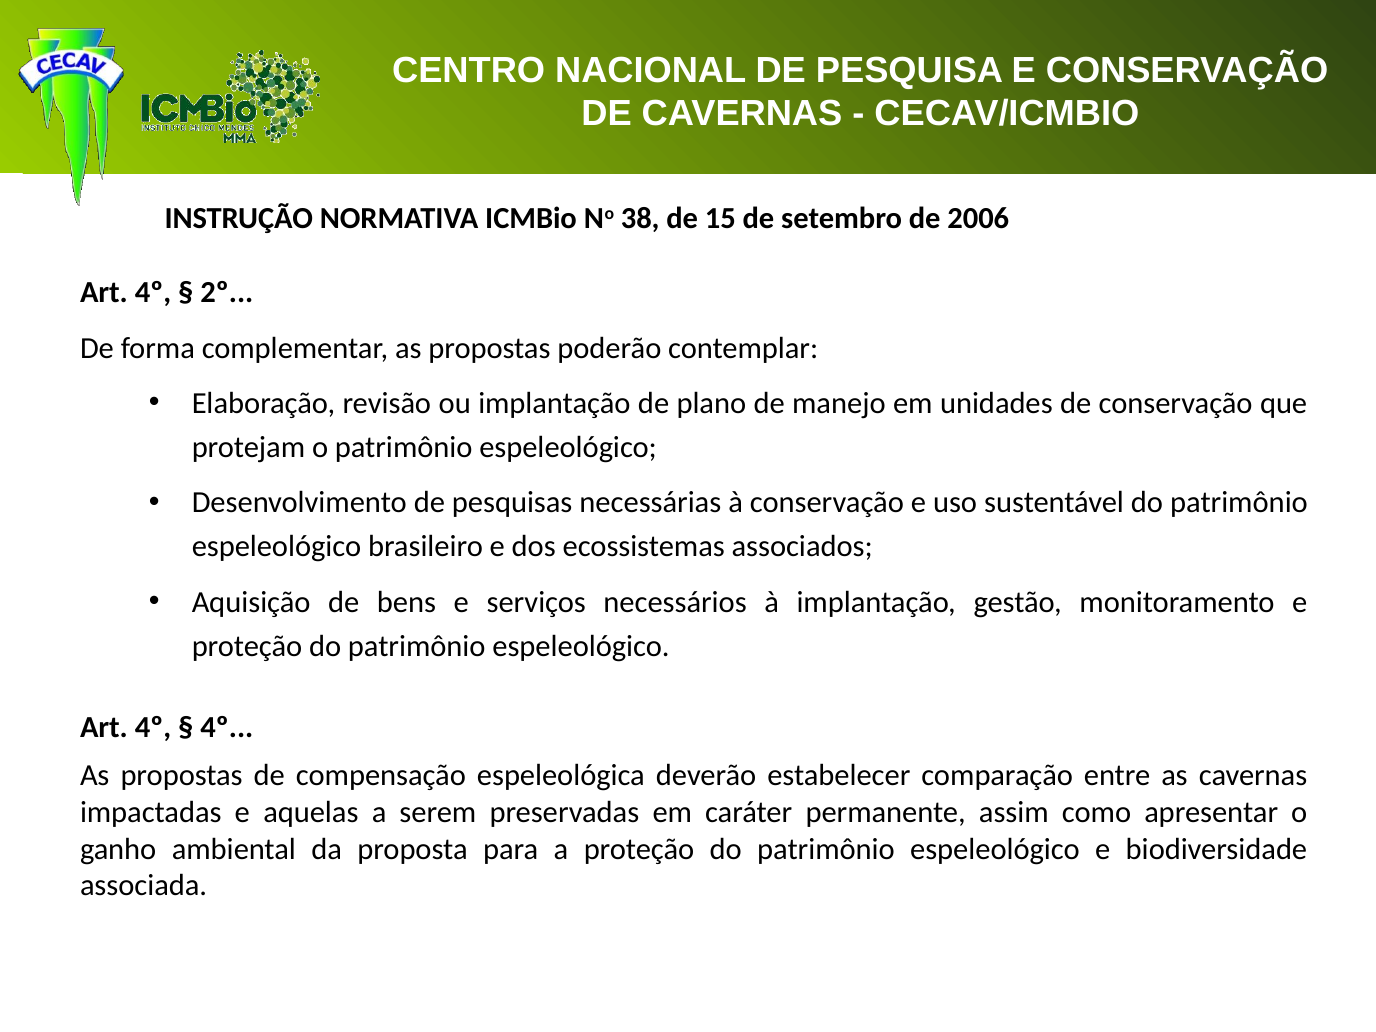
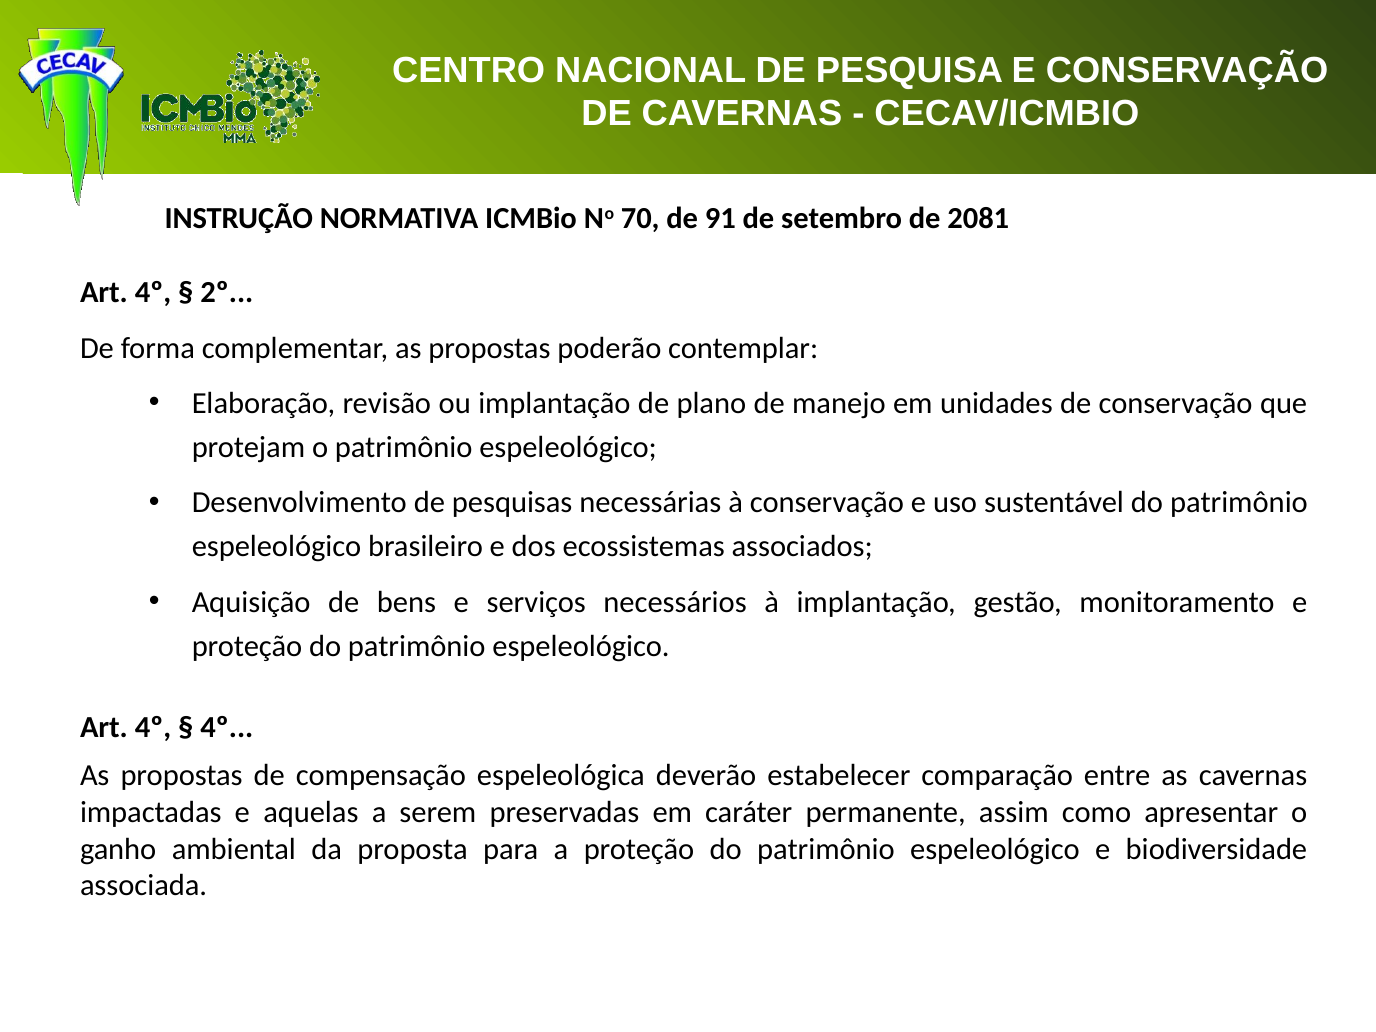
38: 38 -> 70 (640, 218)
15: 15 -> 91 (720, 218)
2006: 2006 -> 2081 (978, 218)
